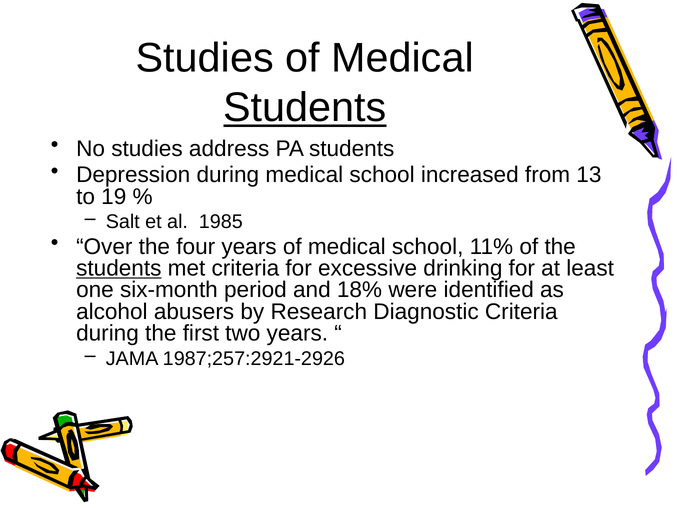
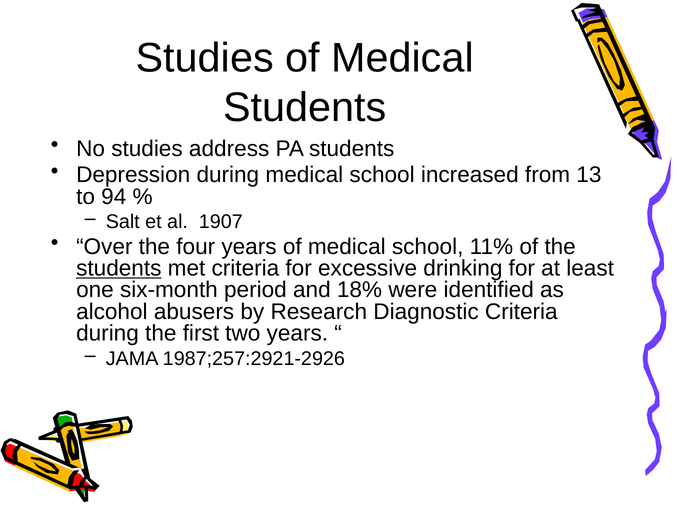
Students underline: present -> none (305, 108)
19: 19 -> 94 (114, 197)
1985: 1985 -> 1907 (221, 222)
